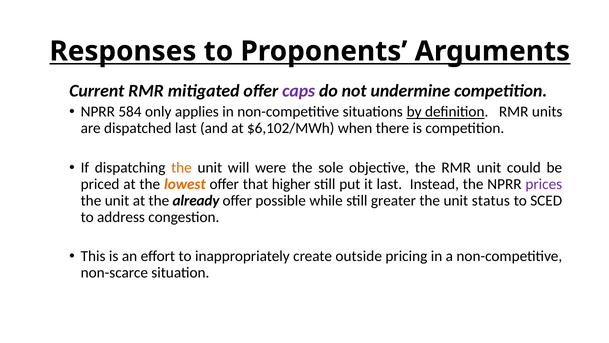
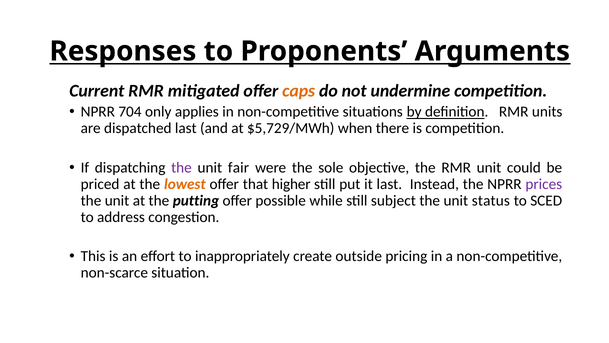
caps colour: purple -> orange (299, 91)
584: 584 -> 704 (130, 112)
$6,102/MWh: $6,102/MWh -> $5,729/MWh (291, 128)
the colour: orange -> purple (181, 167)
will: will -> fair (239, 167)
already: already -> putting (196, 200)
greater: greater -> subject (393, 200)
